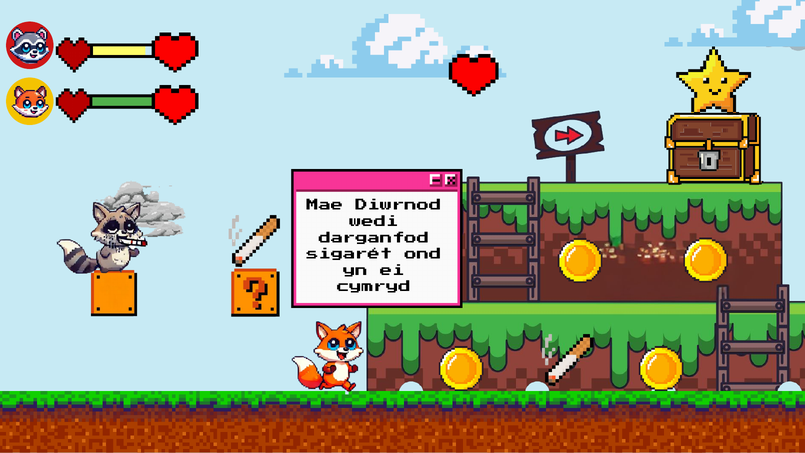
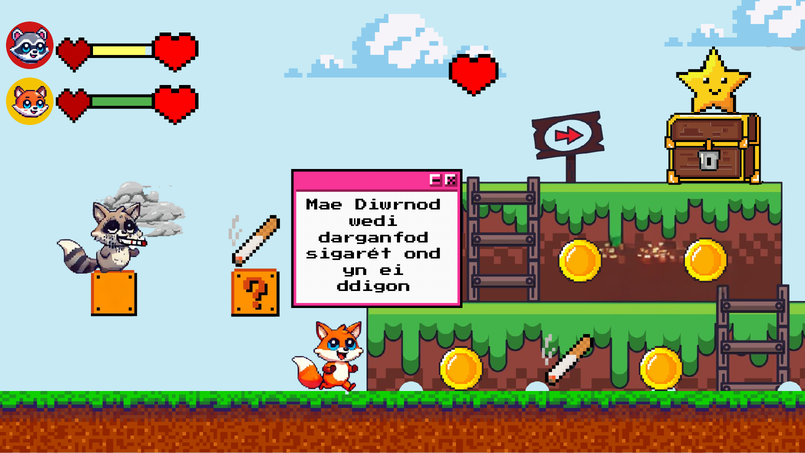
cymryd: cymryd -> ddigon (374, 289)
